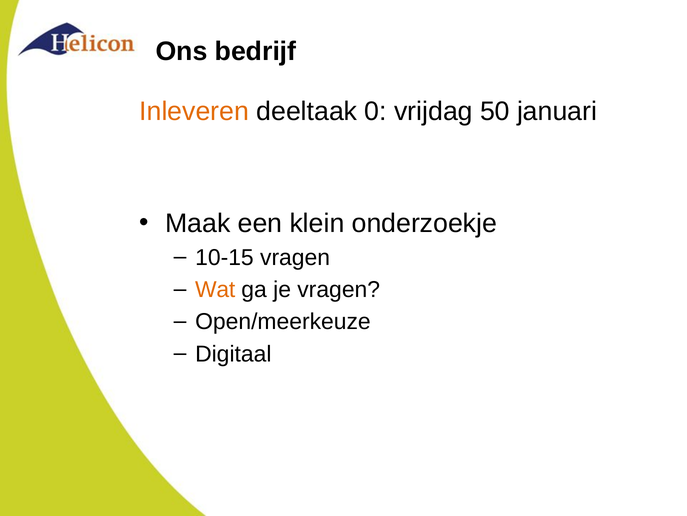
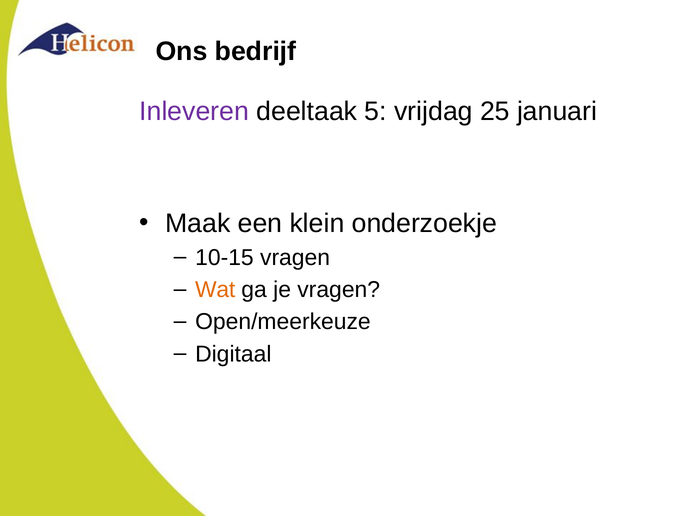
Inleveren colour: orange -> purple (194, 111)
0: 0 -> 5 (376, 111)
50: 50 -> 25 (495, 111)
